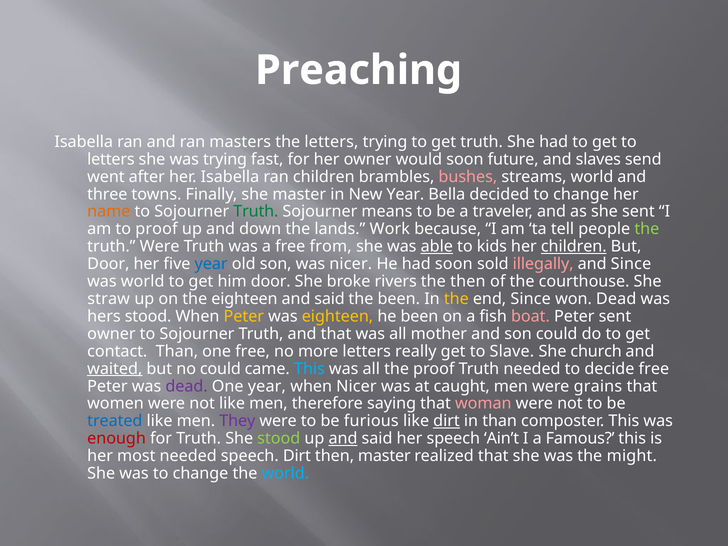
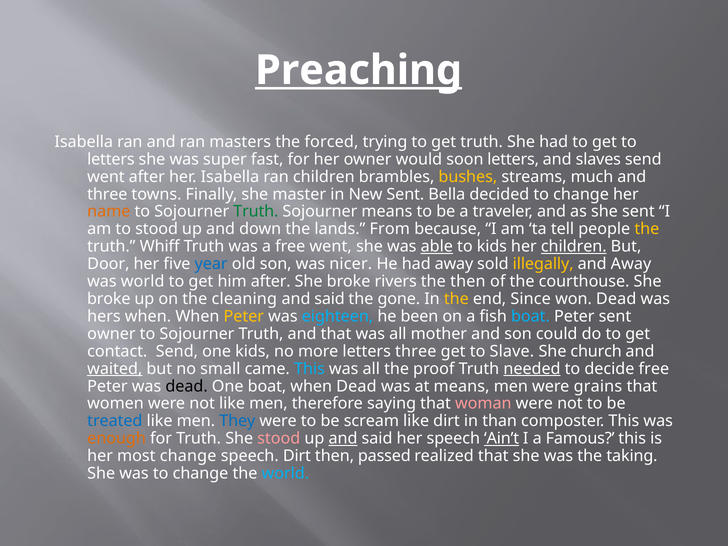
Preaching underline: none -> present (359, 70)
the letters: letters -> forced (331, 142)
was trying: trying -> super (225, 159)
soon future: future -> letters (513, 159)
bushes colour: pink -> yellow (468, 177)
streams world: world -> much (592, 177)
New Year: Year -> Sent (405, 194)
to proof: proof -> stood (157, 229)
Work: Work -> From (390, 229)
the colour: light green -> yellow (647, 229)
truth Were: Were -> Whiff (160, 247)
free from: from -> went (331, 247)
had soon: soon -> away (454, 264)
illegally colour: pink -> yellow (543, 264)
and Since: Since -> Away (631, 264)
him door: door -> after (271, 281)
straw: straw -> broke (109, 299)
the eighteen: eighteen -> cleaning (244, 299)
the been: been -> gone (399, 299)
hers stood: stood -> when (148, 316)
eighteen colour: yellow -> light blue (337, 316)
boat colour: pink -> light blue (530, 316)
contact Than: Than -> Send (177, 351)
one free: free -> kids (253, 351)
letters really: really -> three (416, 351)
no could: could -> small (220, 369)
needed underline: none -> present (532, 369)
dead colour: purple -> black (187, 386)
One year: year -> boat (267, 386)
when Nicer: Nicer -> Dead (356, 386)
at caught: caught -> means (462, 386)
They colour: purple -> blue (237, 421)
furious: furious -> scream (371, 421)
dirt underline: present -> none (447, 421)
enough colour: red -> orange (117, 439)
stood colour: light green -> pink (279, 439)
Ain’t underline: none -> present (502, 439)
most needed: needed -> change (188, 456)
then master: master -> passed (384, 456)
might: might -> taking (632, 456)
